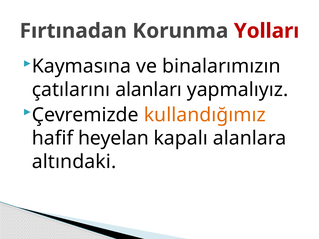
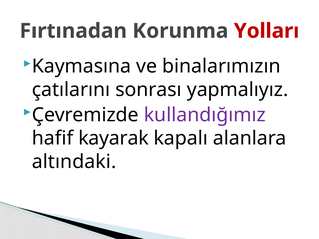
alanları: alanları -> sonrası (149, 90)
kullandığımız colour: orange -> purple (205, 115)
heyelan: heyelan -> kayarak (114, 138)
